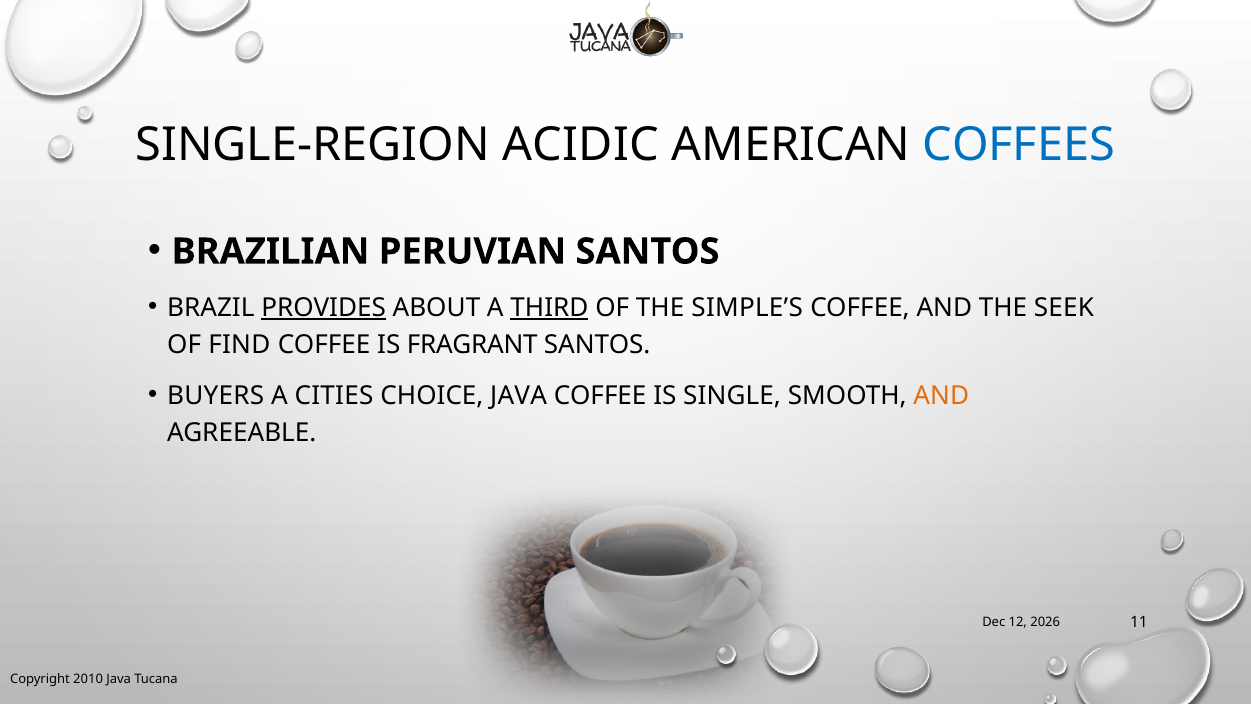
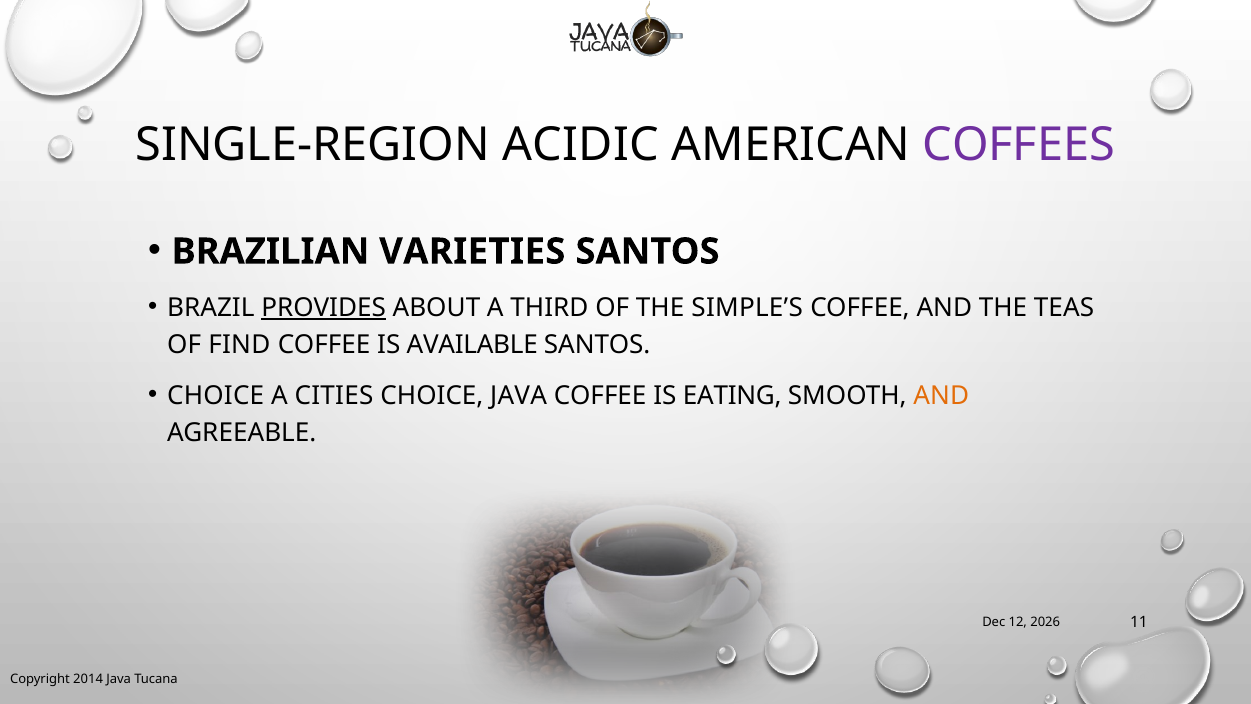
COFFEES colour: blue -> purple (1019, 145)
PERUVIAN: PERUVIAN -> VARIETIES (472, 251)
THIRD underline: present -> none (549, 308)
SEEK: SEEK -> TEAS (1064, 308)
FRAGRANT: FRAGRANT -> AVAILABLE (472, 345)
BUYERS: BUYERS -> CHOICE (216, 396)
SINGLE: SINGLE -> EATING (732, 396)
2010: 2010 -> 2014 (88, 679)
